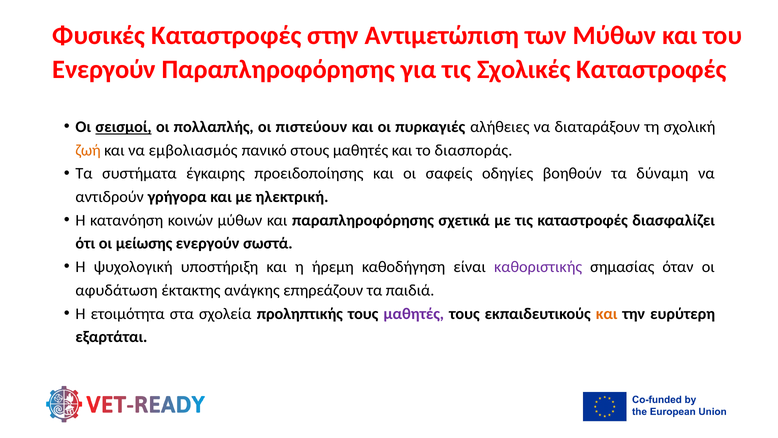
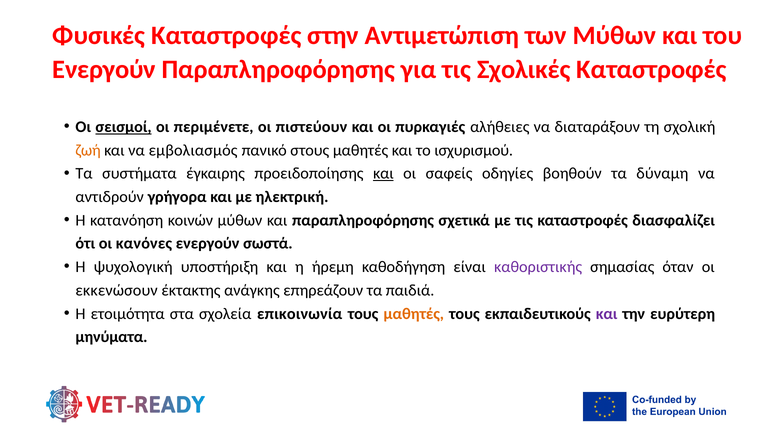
πολλαπλής: πολλαπλής -> περιμένετε (214, 127)
διασποράς: διασποράς -> ισχυρισμού (474, 150)
και underline: none -> present (383, 173)
μείωσης: μείωσης -> κανόνες (144, 243)
αφυδάτωση: αφυδάτωση -> εκκενώσουν (117, 290)
προληπτικής: προληπτικής -> επικοινωνία (300, 313)
μαθητές colour: purple -> orange (414, 313)
και colour: orange -> purple (607, 313)
εξαρτάται: εξαρτάται -> μηνύματα (111, 337)
